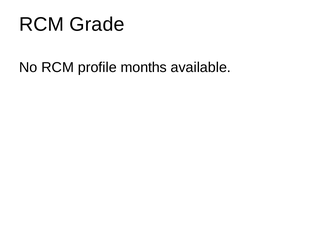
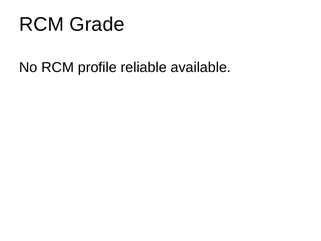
months: months -> reliable (144, 67)
